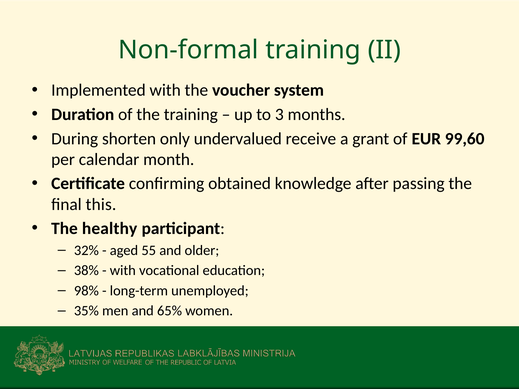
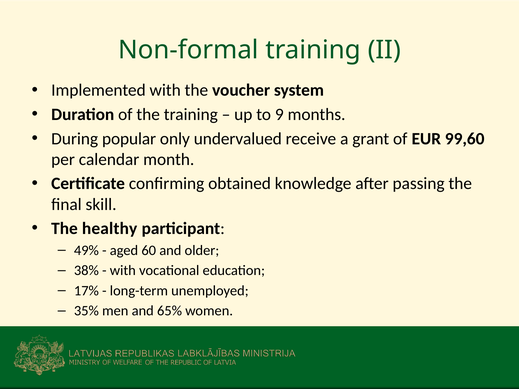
3: 3 -> 9 (279, 115)
shorten: shorten -> popular (129, 139)
this: this -> skill (101, 204)
32%: 32% -> 49% (86, 250)
55: 55 -> 60 (149, 250)
98%: 98% -> 17% (86, 291)
